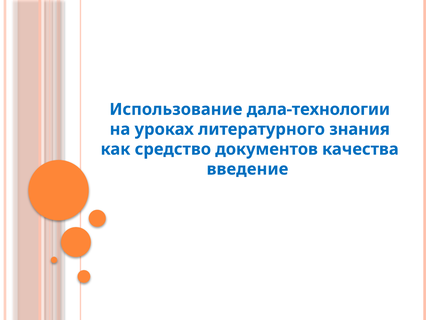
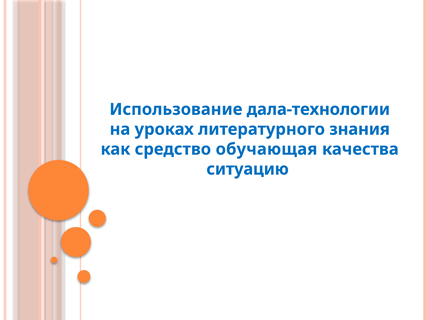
документов: документов -> обучающая (266, 149)
введение: введение -> ситуацию (248, 169)
